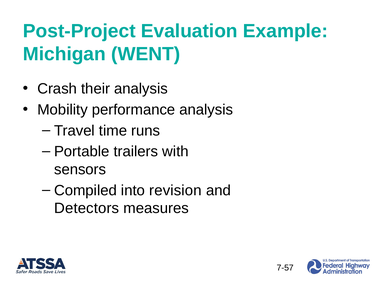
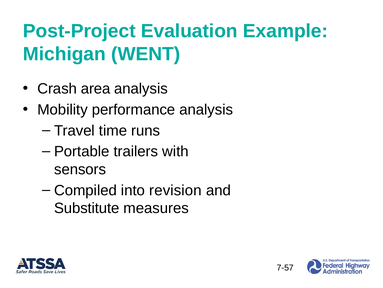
their: their -> area (96, 88)
Detectors: Detectors -> Substitute (87, 208)
